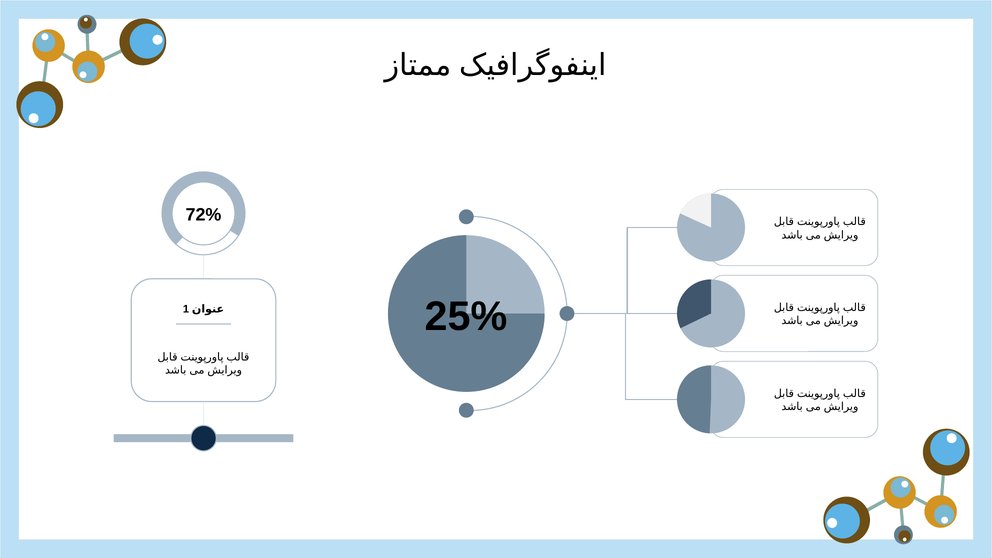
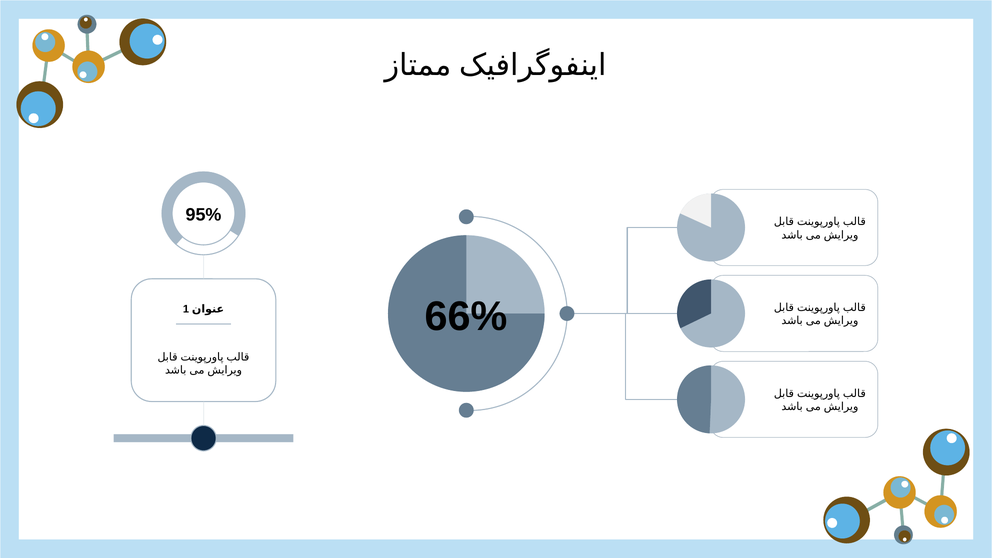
72%: 72% -> 95% (204, 215)
25%: 25% -> 66% (466, 316)
